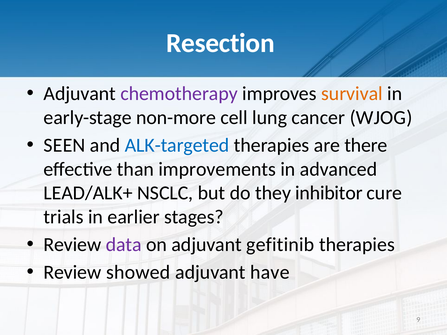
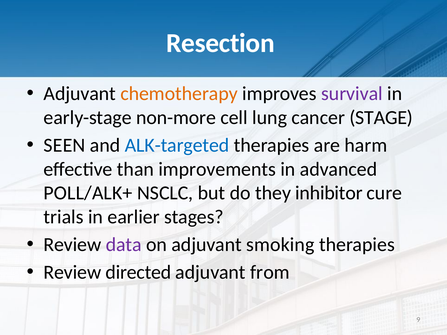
chemotherapy colour: purple -> orange (179, 94)
survival colour: orange -> purple (352, 94)
WJOG: WJOG -> STAGE (381, 118)
there: there -> harm (366, 145)
LEAD/ALK+: LEAD/ALK+ -> POLL/ALK+ (88, 193)
gefitinib: gefitinib -> smoking (280, 245)
showed: showed -> directed (138, 273)
have: have -> from (270, 273)
